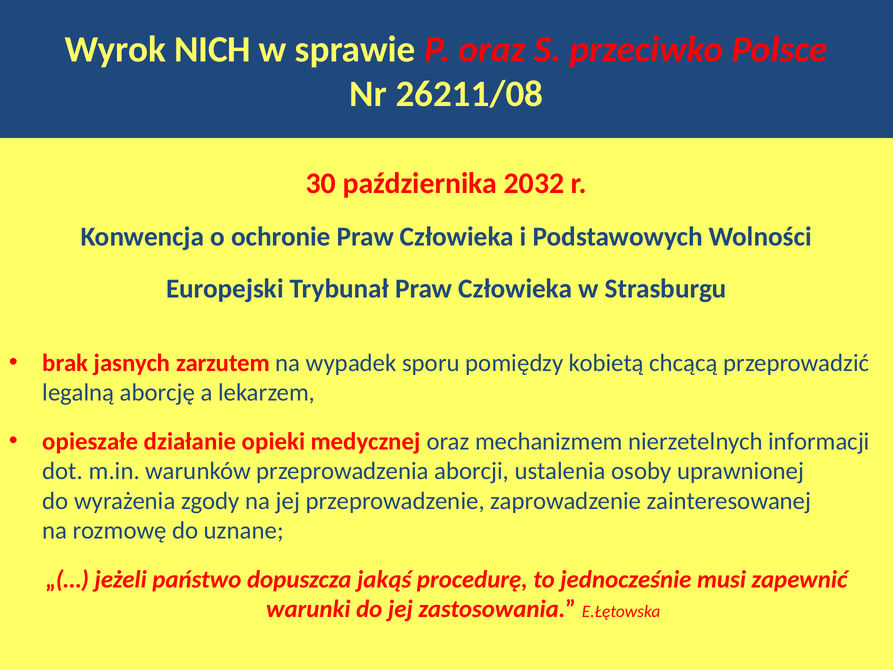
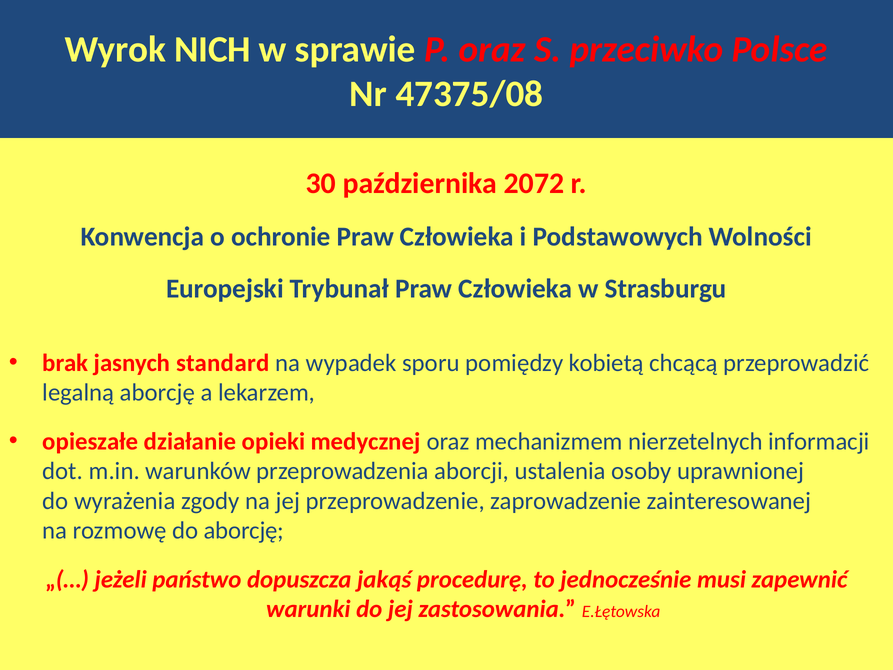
26211/08: 26211/08 -> 47375/08 (469, 94)
2032: 2032 -> 2072 (534, 183)
zarzutem: zarzutem -> standard (223, 363)
do uznane: uznane -> aborcję (244, 531)
